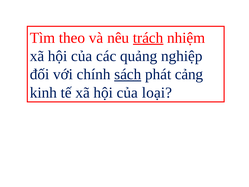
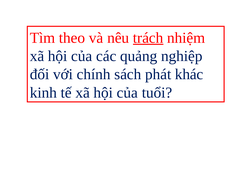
sách underline: present -> none (128, 74)
cảng: cảng -> khác (189, 74)
loại: loại -> tuổi (157, 93)
